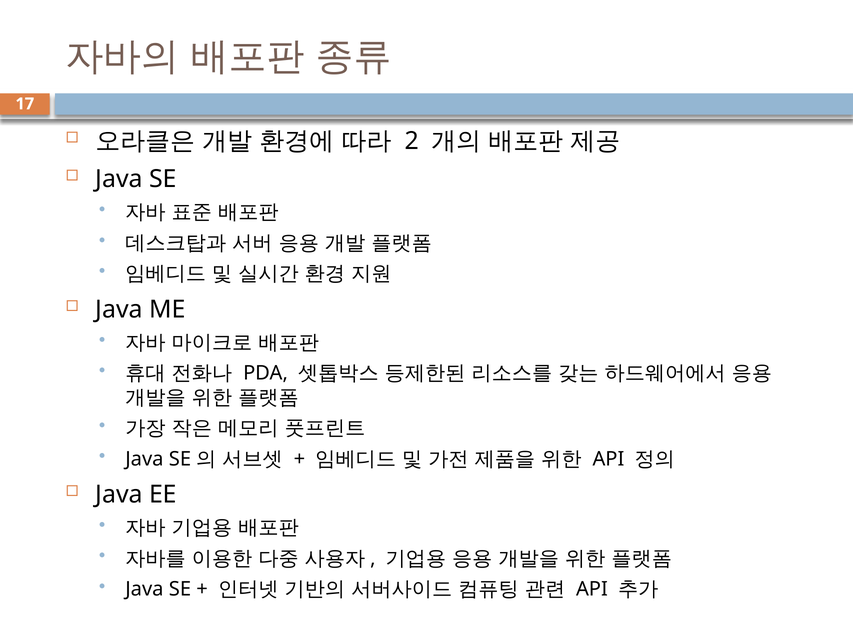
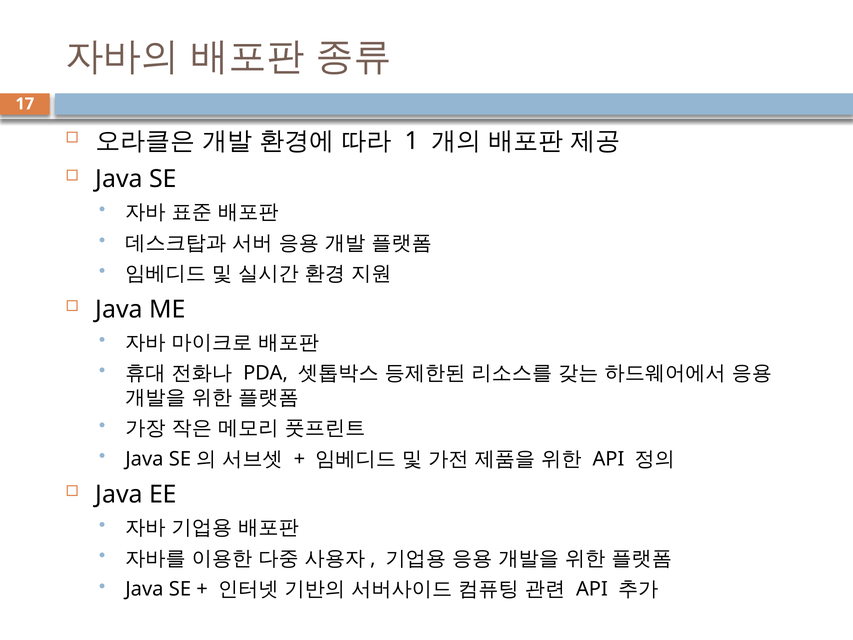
2: 2 -> 1 (412, 141)
